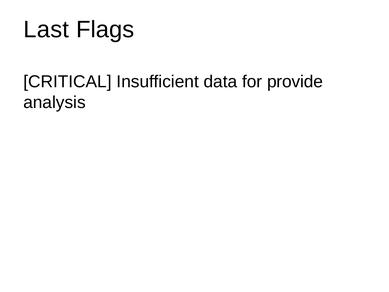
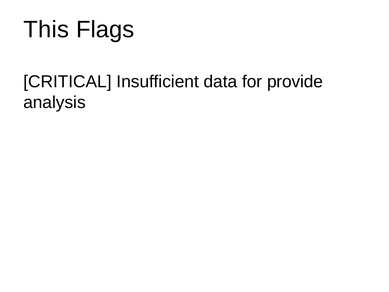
Last: Last -> This (46, 30)
